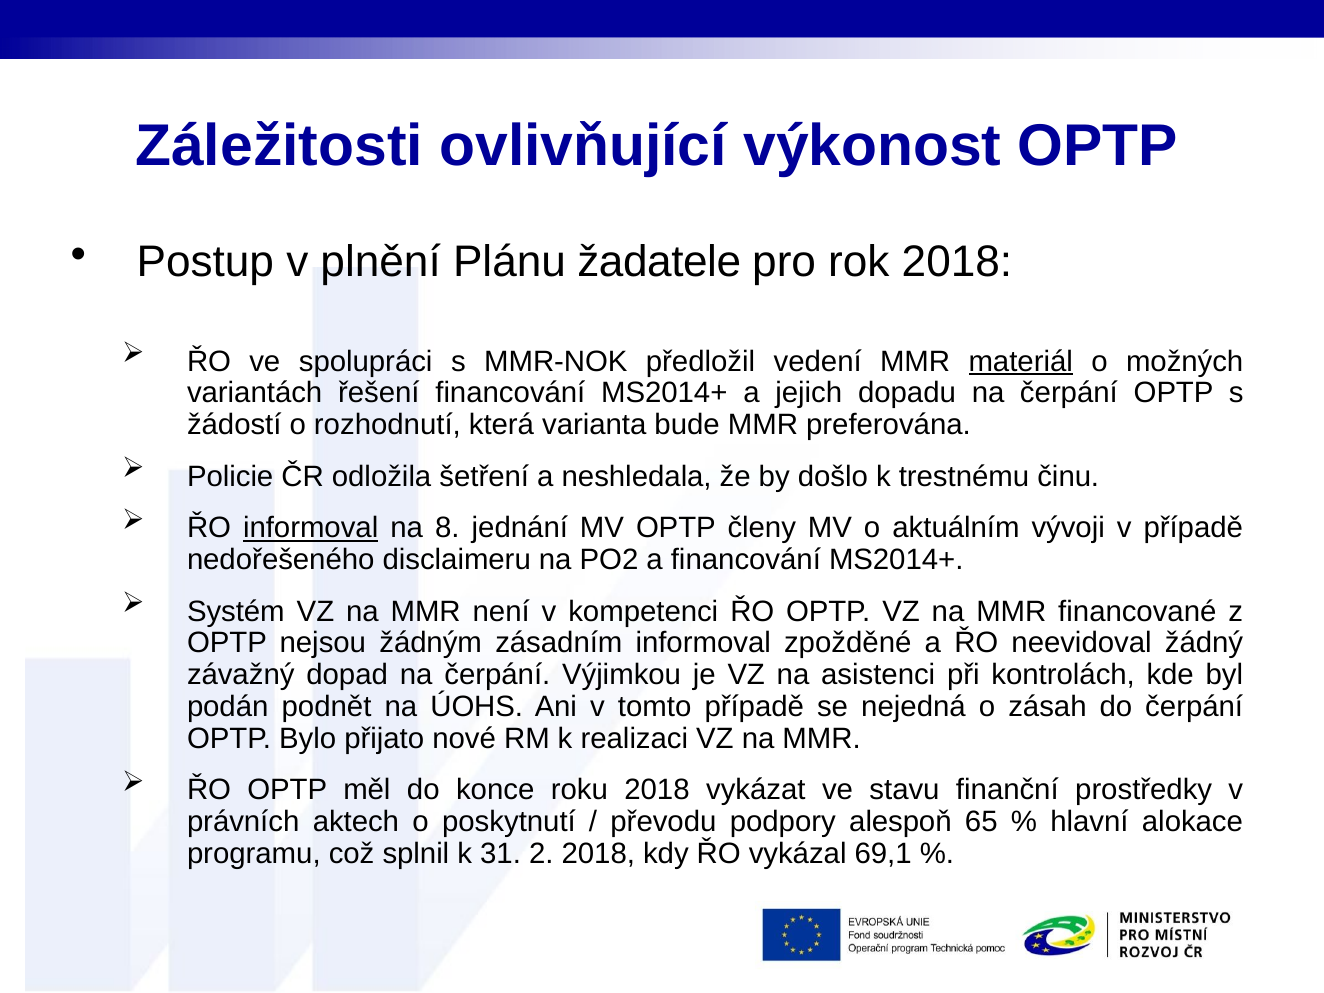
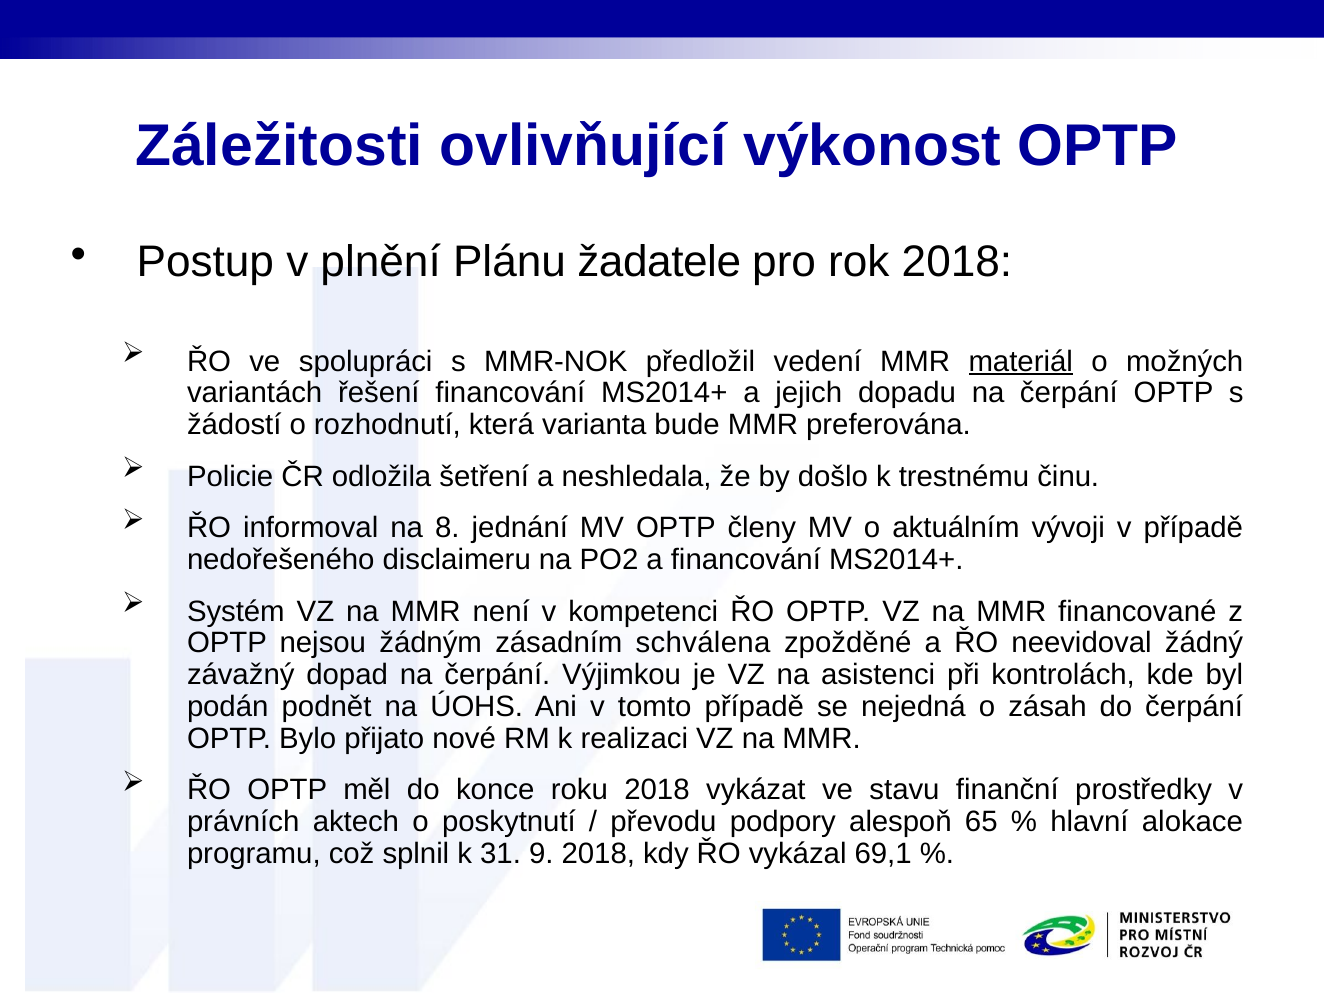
informoval underline: present -> none (311, 528)
zásadním informoval: informoval -> schválena (703, 643)
2: 2 -> 9 (541, 853)
